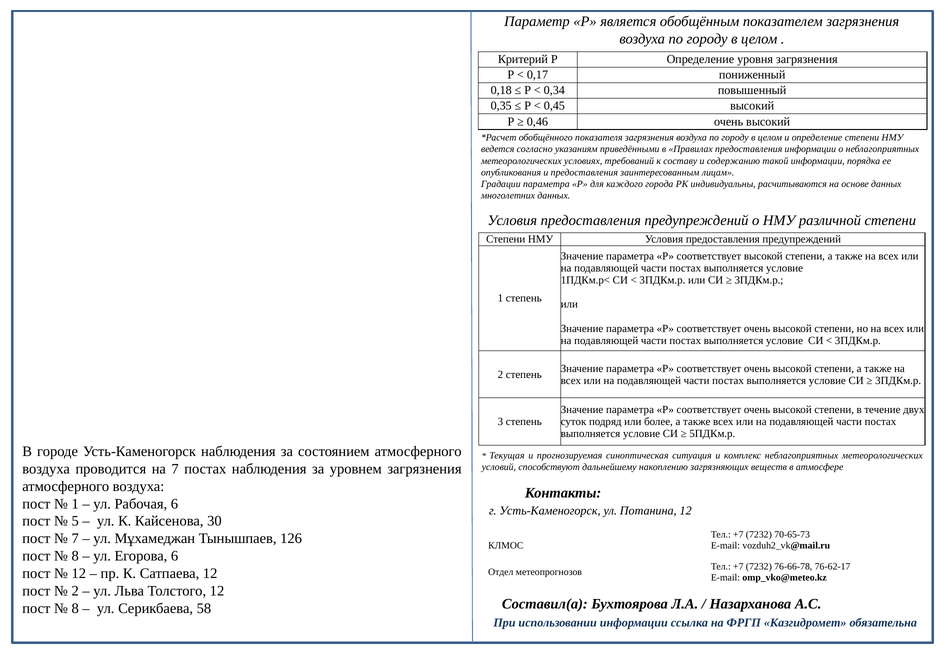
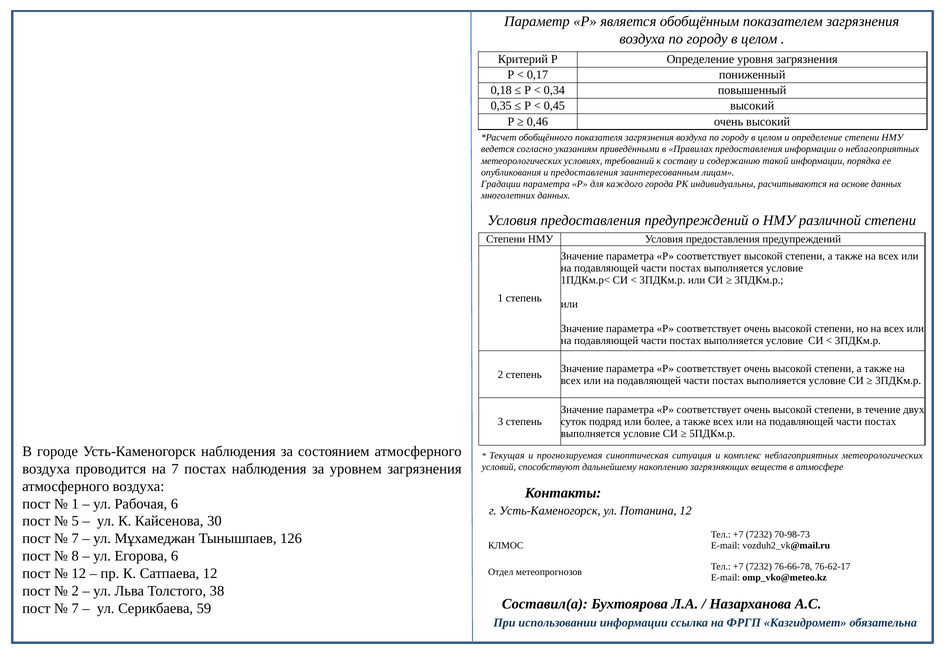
70-65-73: 70-65-73 -> 70-98-73 (792, 535)
Толстого 12: 12 -> 38 (217, 591)
8: 8 -> 7 (75, 609)
58: 58 -> 59 (204, 609)
